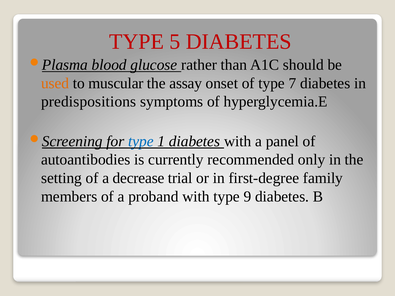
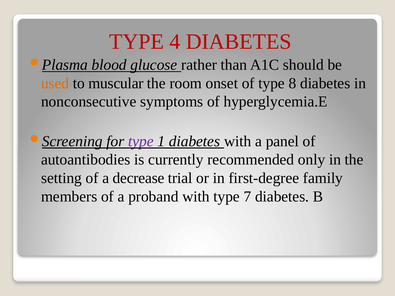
5: 5 -> 4 (175, 42)
assay: assay -> room (186, 83)
7: 7 -> 8 (292, 83)
predispositions: predispositions -> nonconsecutive (89, 102)
type colour: blue -> purple (141, 141)
9: 9 -> 7 (247, 197)
